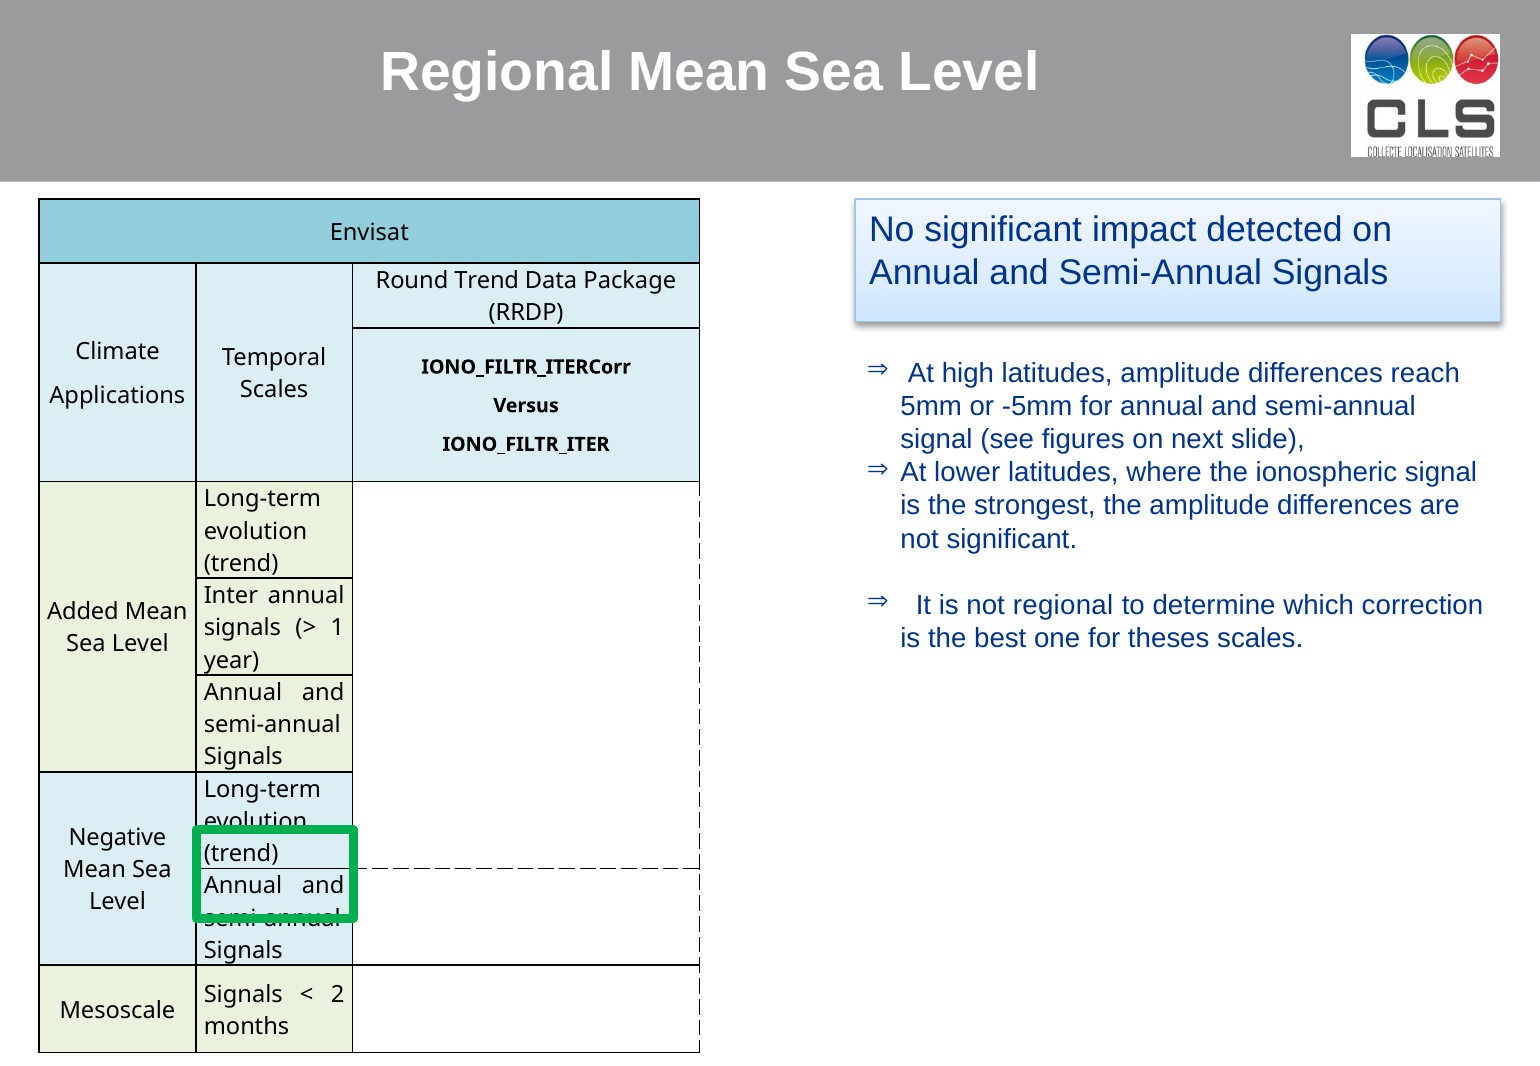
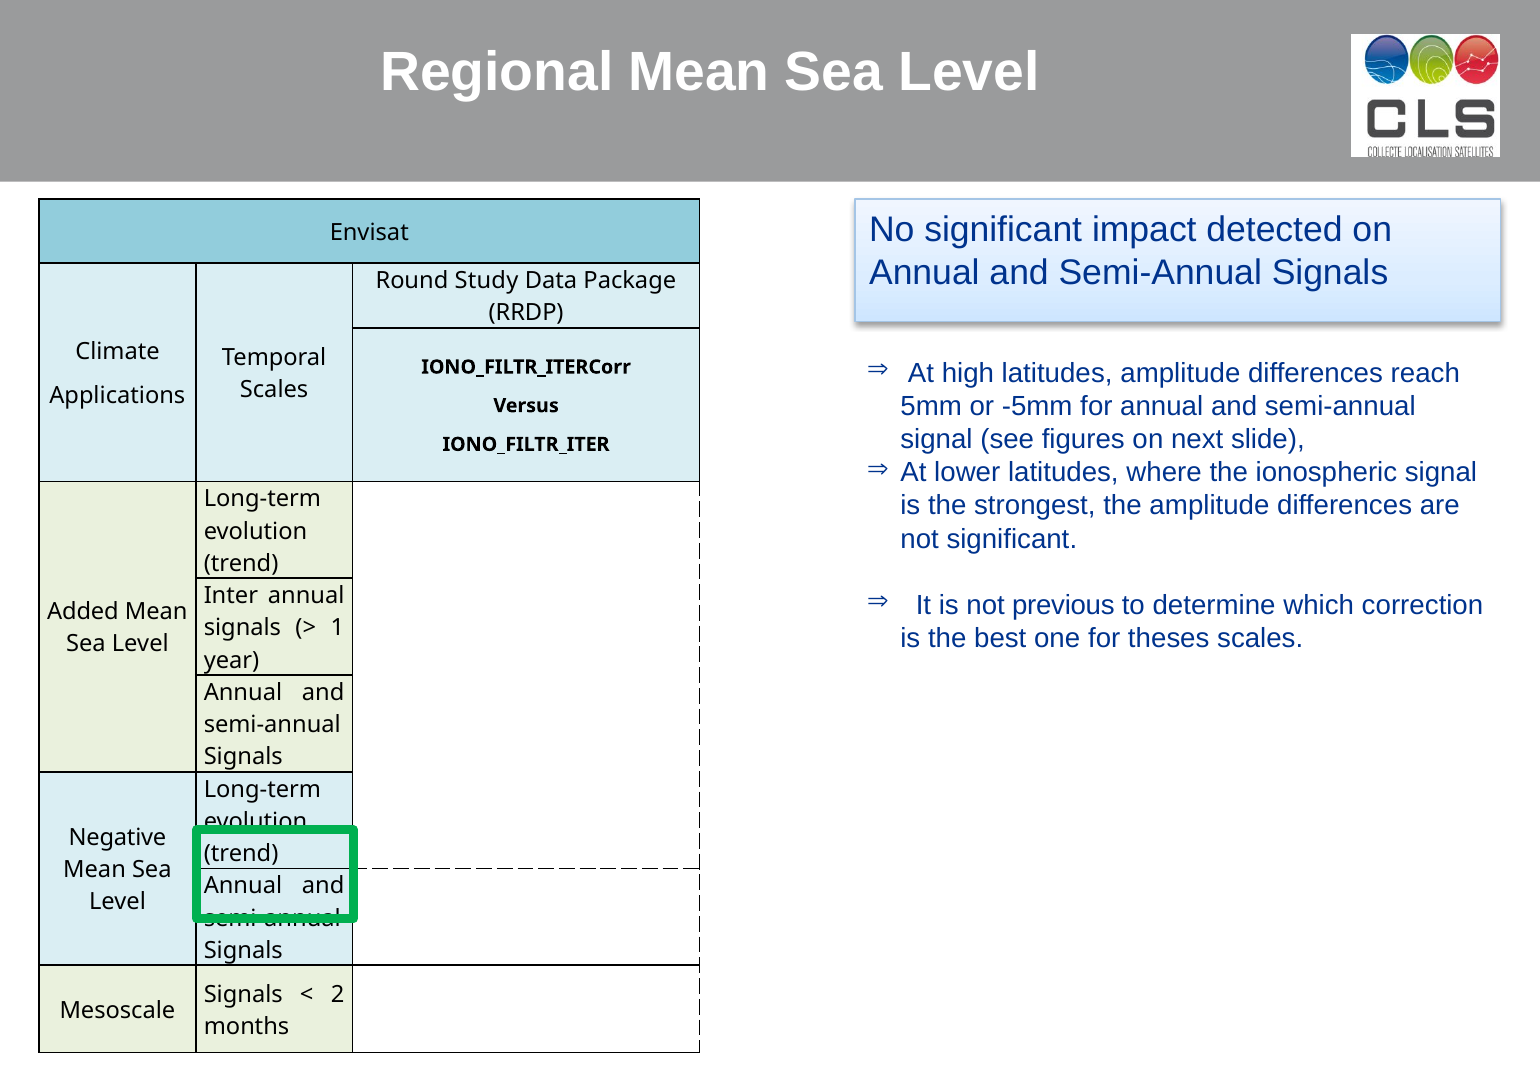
Round Trend: Trend -> Study (486, 281)
not regional: regional -> previous (1063, 605)
